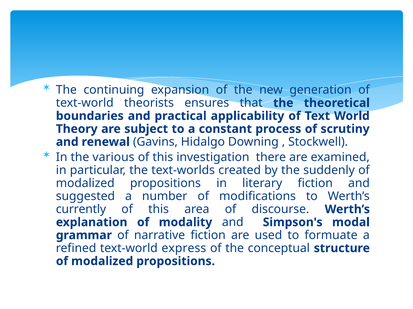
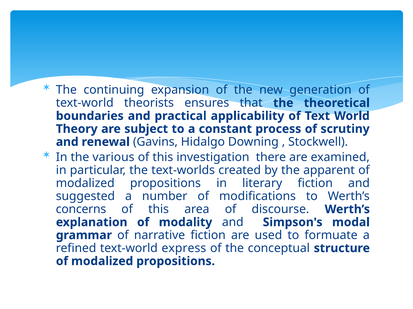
suddenly: suddenly -> apparent (329, 171)
currently: currently -> concerns (81, 210)
